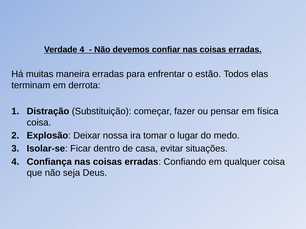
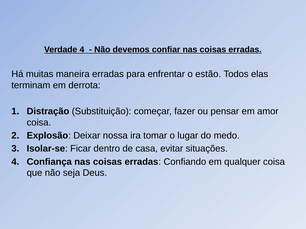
física: física -> amor (268, 112)
